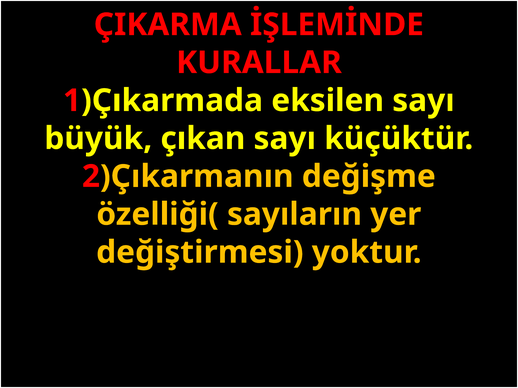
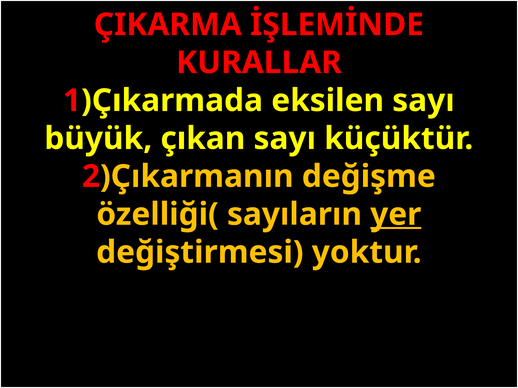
yer underline: none -> present (396, 215)
